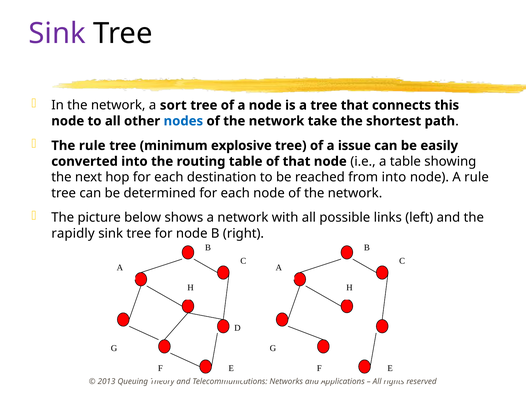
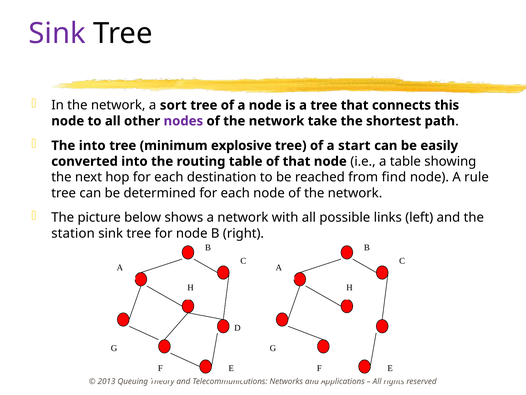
nodes colour: blue -> purple (183, 121)
The rule: rule -> into (92, 145)
issue: issue -> start (354, 145)
from into: into -> find (394, 177)
rapidly: rapidly -> station (73, 233)
